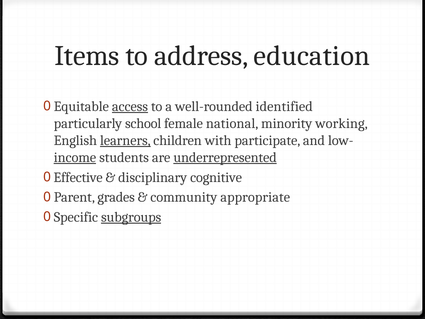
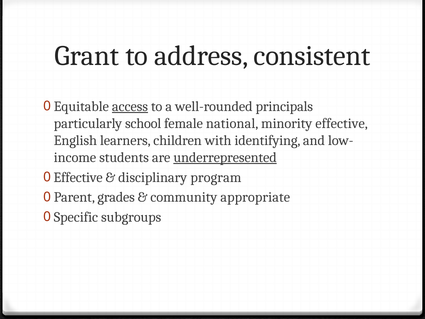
Items: Items -> Grant (87, 56)
education: education -> consistent (312, 56)
identified: identified -> principals (284, 106)
minority working: working -> effective (342, 123)
learners underline: present -> none (125, 140)
participate: participate -> identifying (267, 140)
income underline: present -> none (75, 157)
cognitive: cognitive -> program (216, 177)
subgroups underline: present -> none (131, 217)
